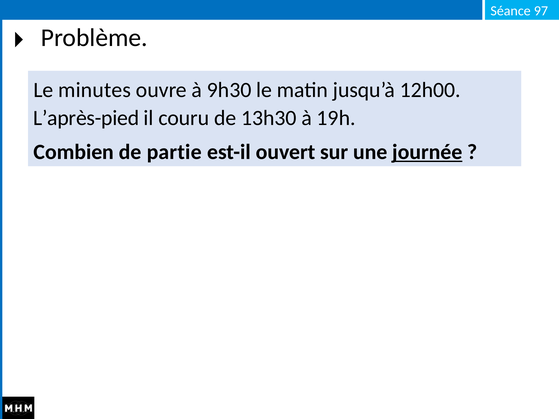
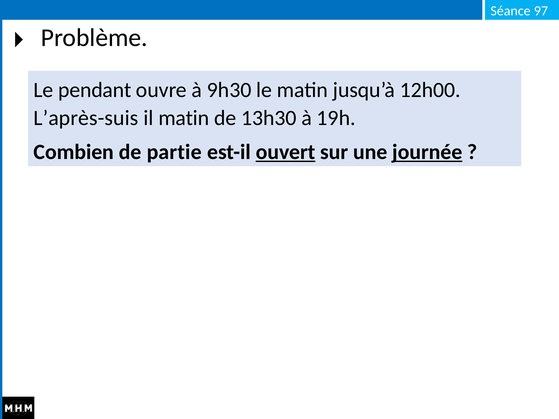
minutes: minutes -> pendant (95, 90)
L’après-pied: L’après-pied -> L’après-suis (86, 118)
il couru: couru -> matin (184, 118)
ouvert underline: none -> present (286, 152)
